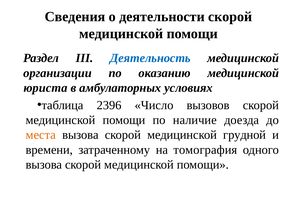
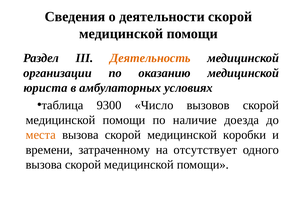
Деятельность colour: blue -> orange (150, 58)
2396: 2396 -> 9300 (109, 105)
грудной: грудной -> коробки (245, 135)
томография: томография -> отсутствует (205, 150)
